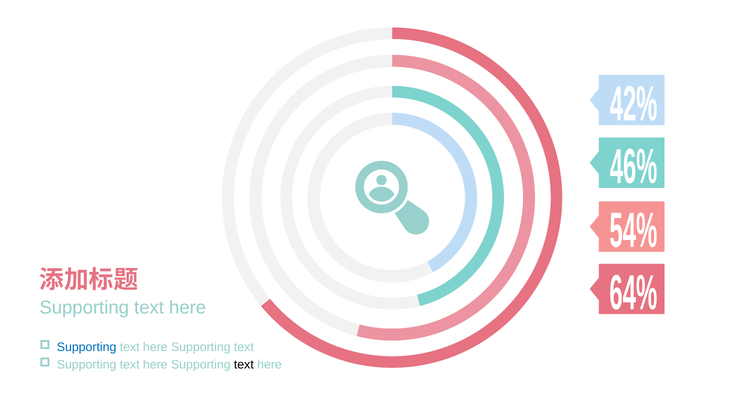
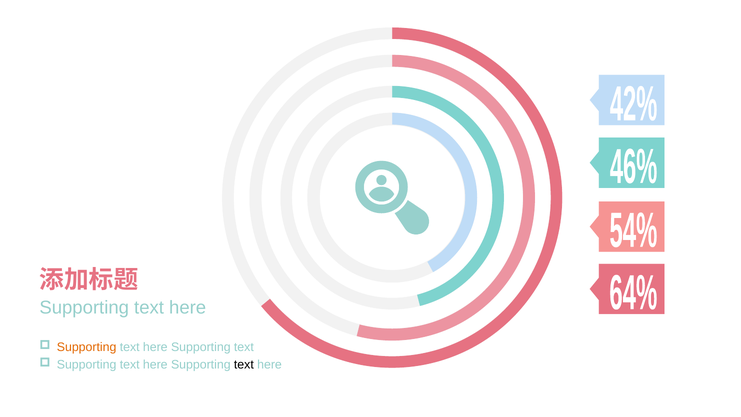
Supporting colour: blue -> orange (87, 347)
